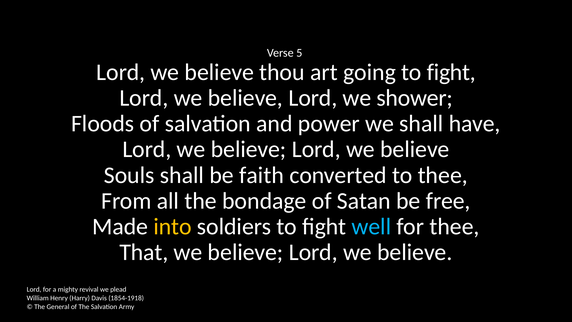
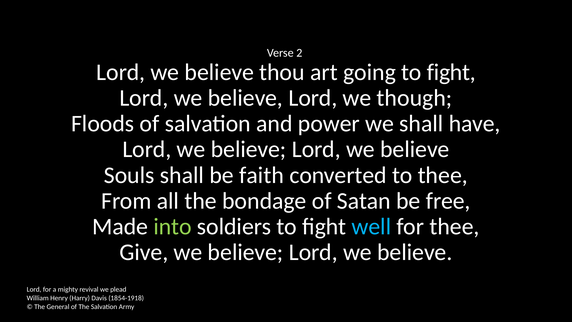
5: 5 -> 2 (299, 53)
shower: shower -> though (415, 98)
into colour: yellow -> light green (173, 227)
That: That -> Give (144, 252)
